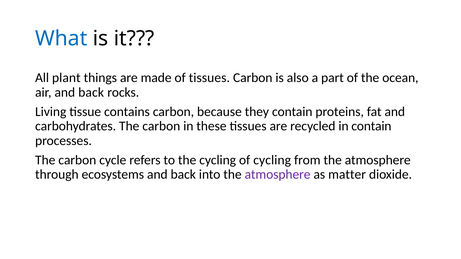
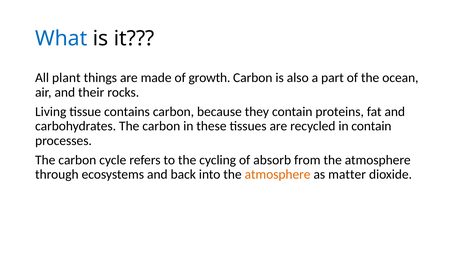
of tissues: tissues -> growth (209, 78)
air and back: back -> their (91, 92)
of cycling: cycling -> absorb (272, 160)
atmosphere colour: purple -> orange (278, 175)
